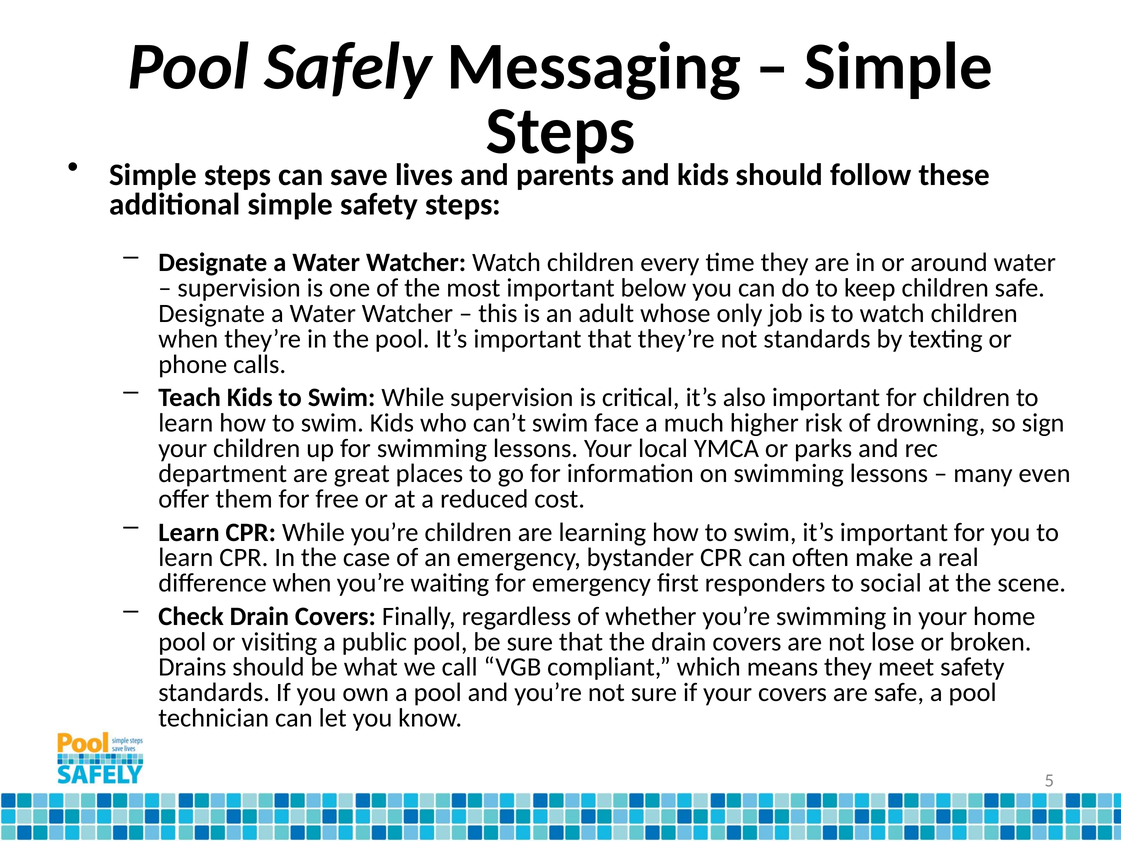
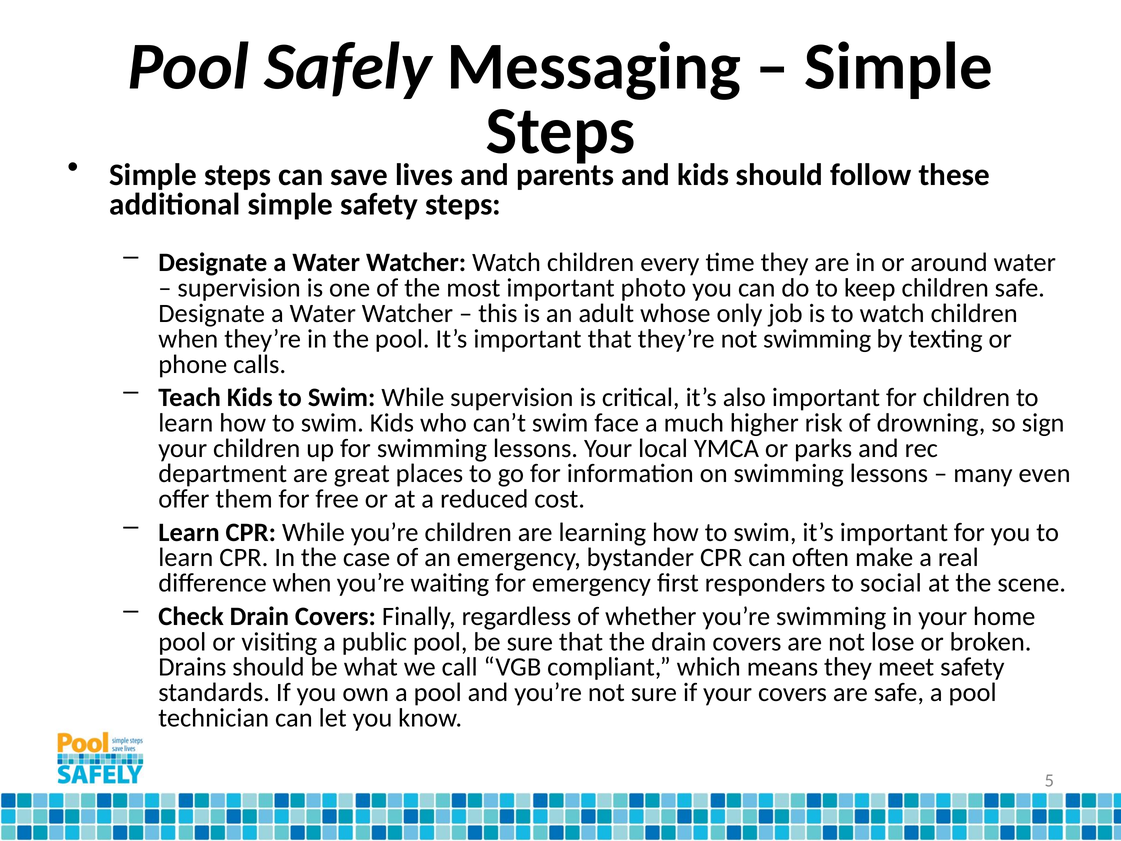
below: below -> photo (653, 288)
not standards: standards -> swimming (817, 339)
